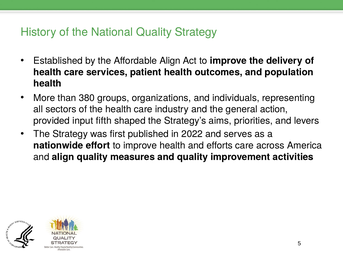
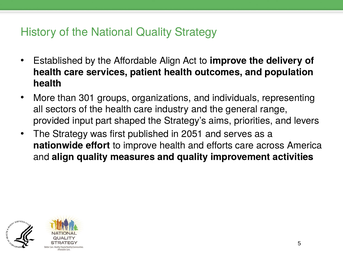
380: 380 -> 301 (87, 98)
action: action -> range (274, 109)
fifth: fifth -> part (104, 121)
2022: 2022 -> 2051 (192, 134)
